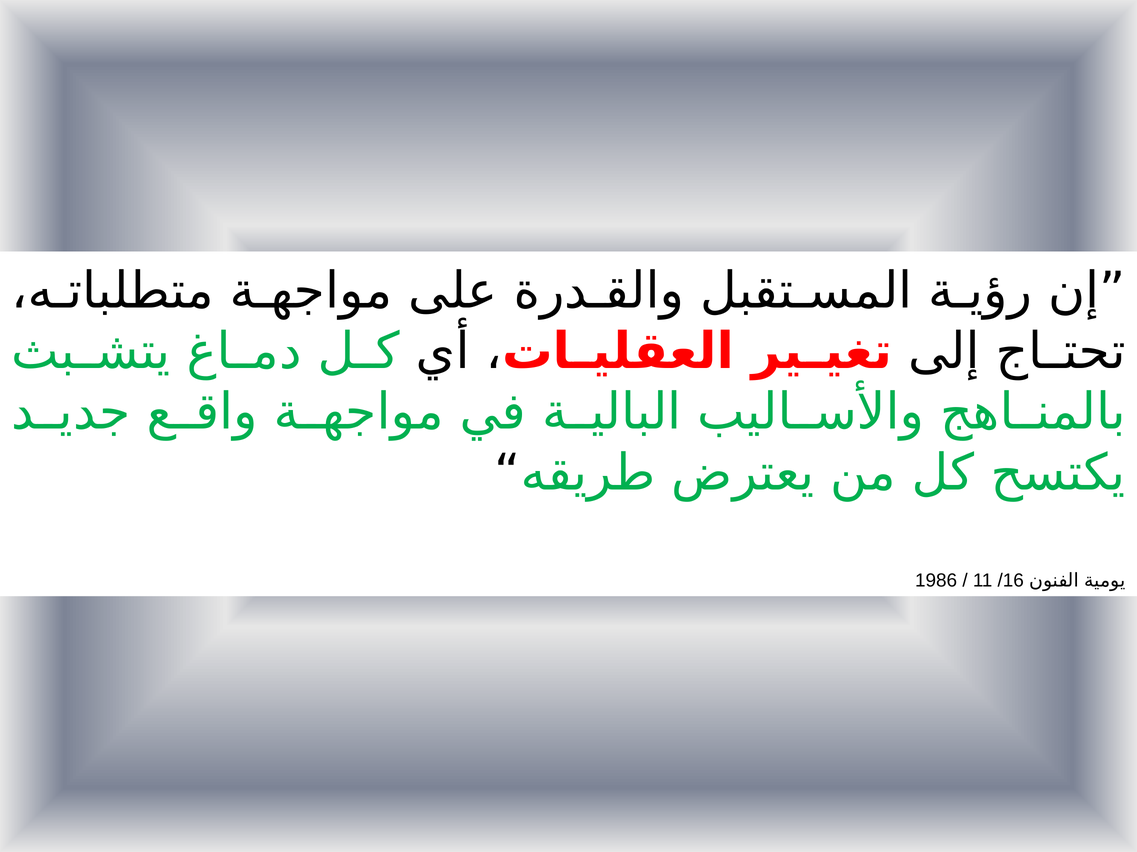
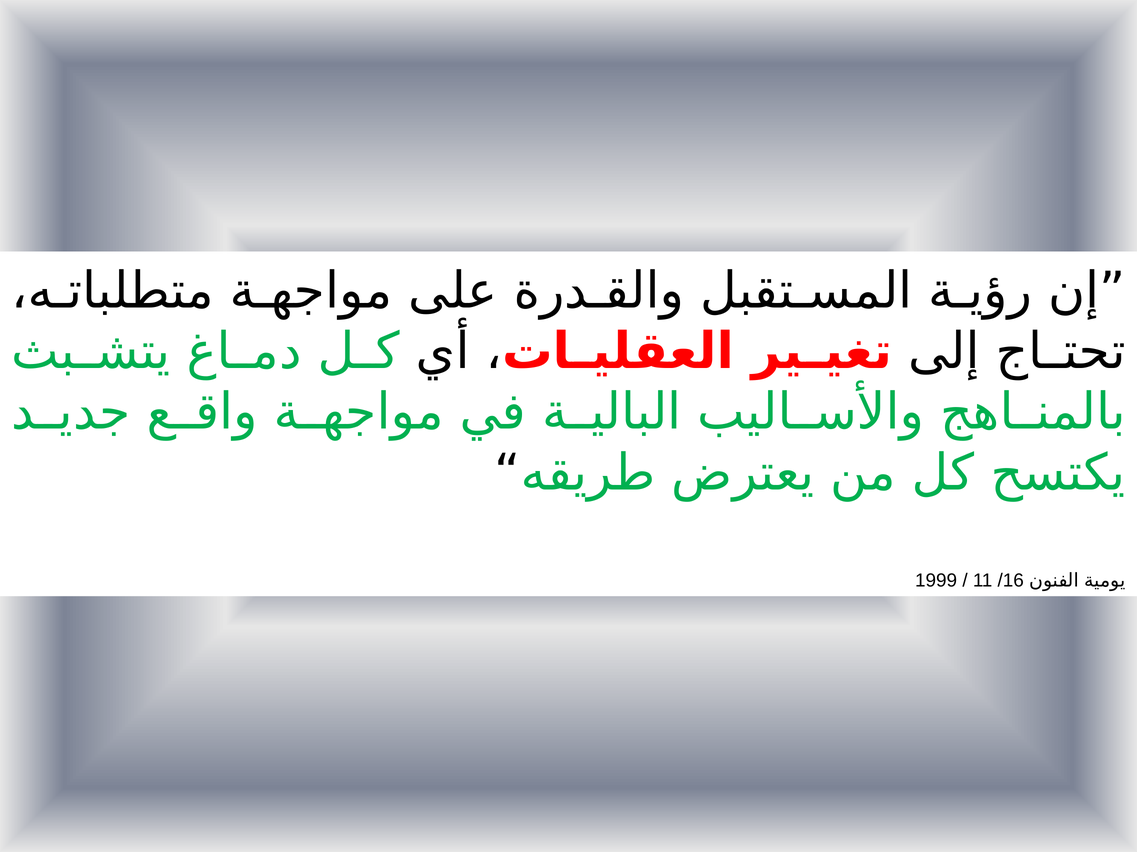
1986: 1986 -> 1999 (936, 581)
